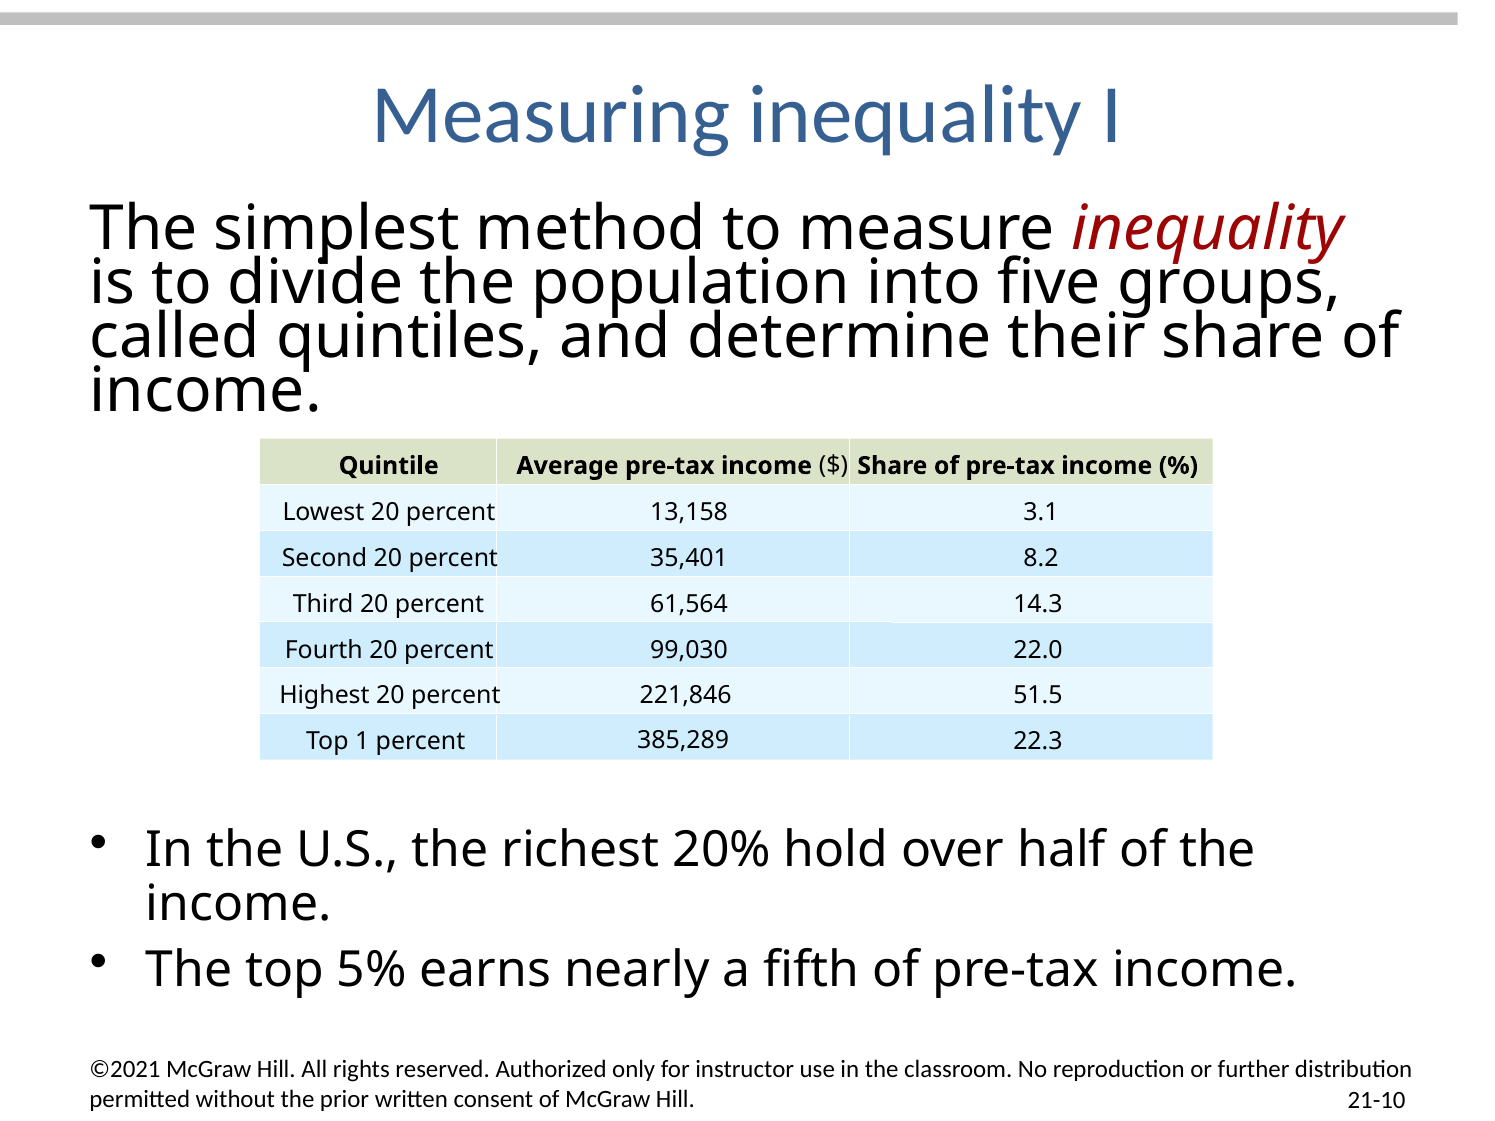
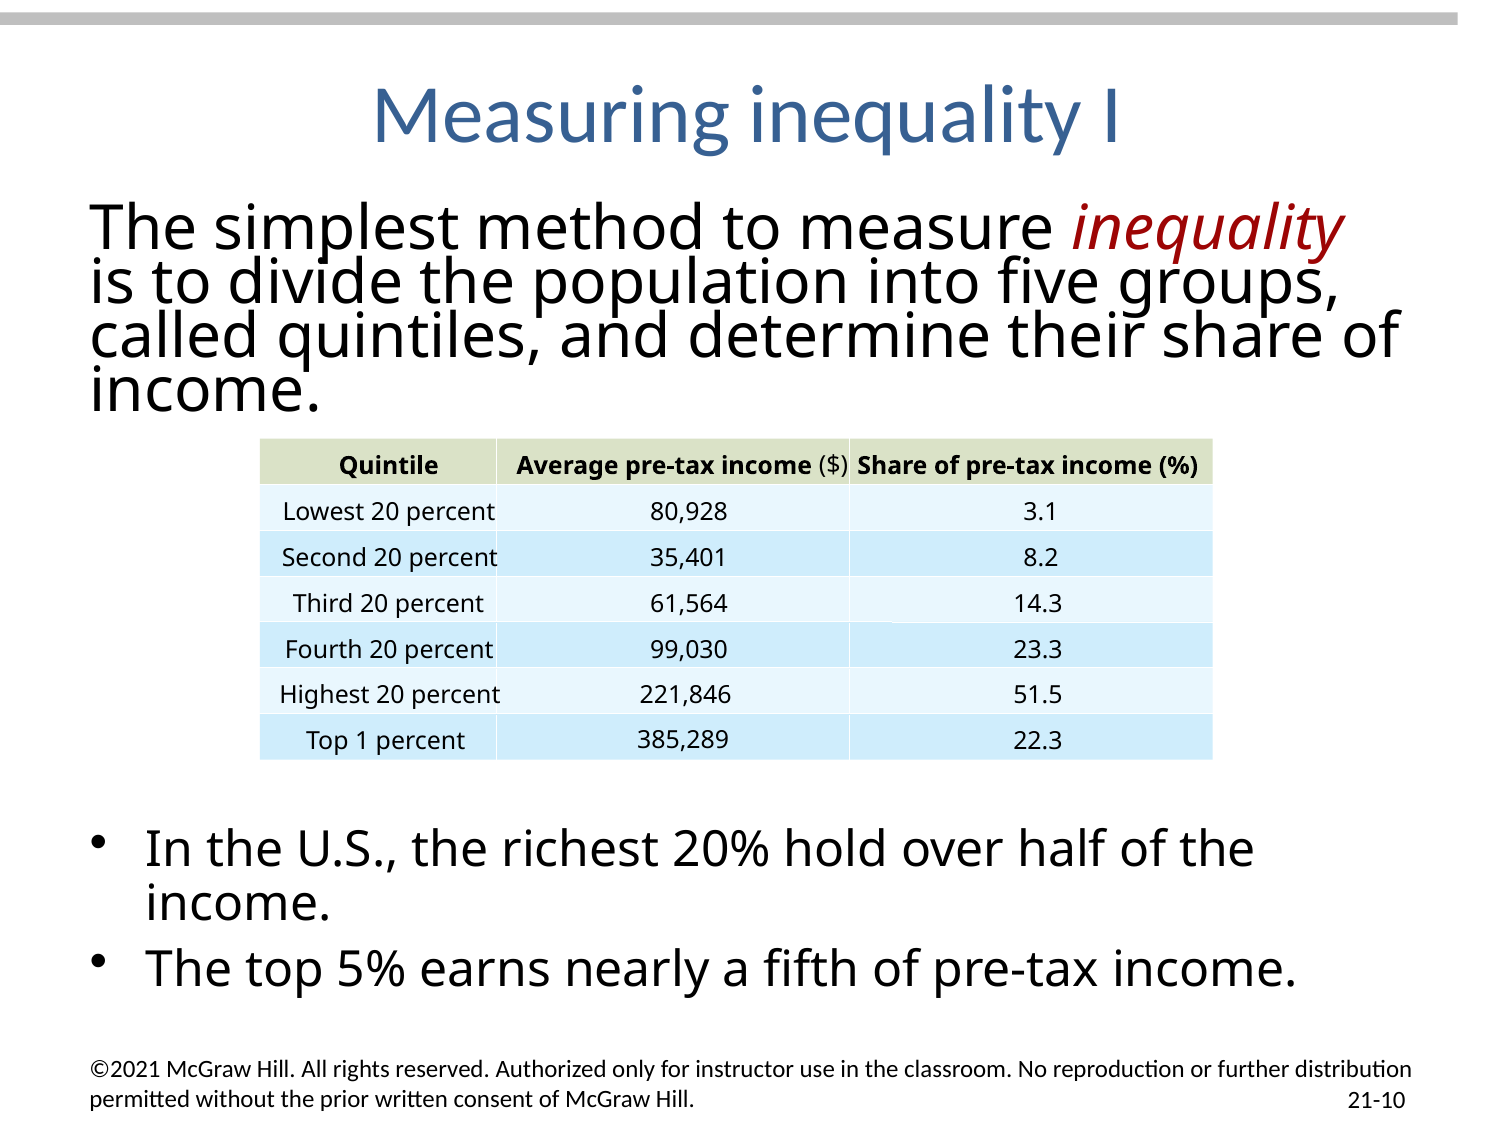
13,158: 13,158 -> 80,928 (689, 512)
22.0: 22.0 -> 23.3 (1038, 650)
